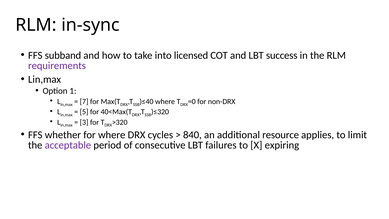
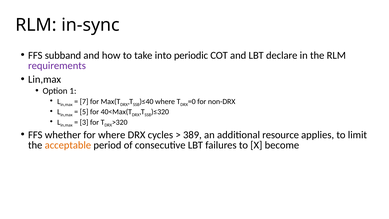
licensed: licensed -> periodic (191, 55)
success: success -> declare (282, 55)
840: 840 -> 389 (192, 135)
acceptable colour: purple -> orange (68, 145)
expiring: expiring -> become (282, 145)
